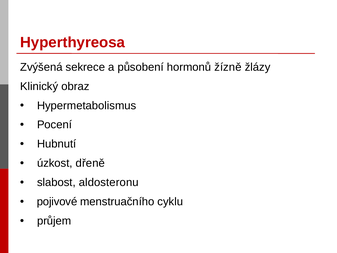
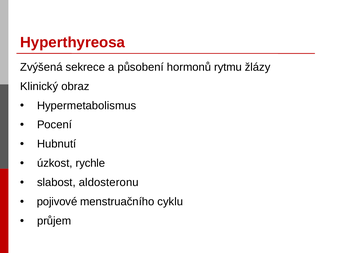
žízně: žízně -> rytmu (228, 67)
dřeně: dřeně -> rychle (90, 163)
